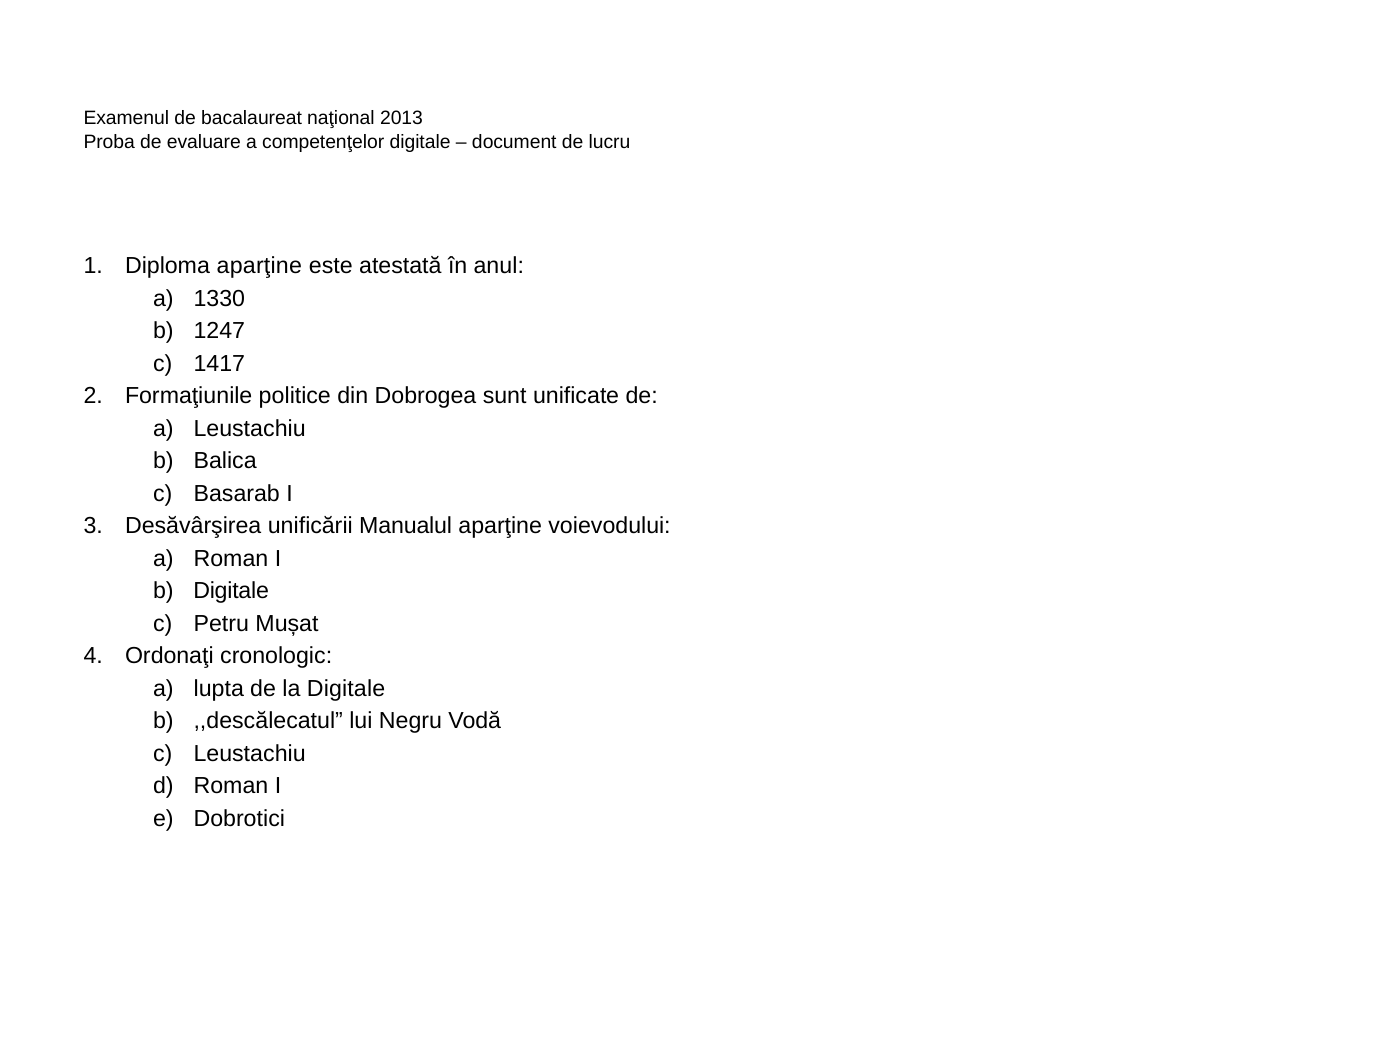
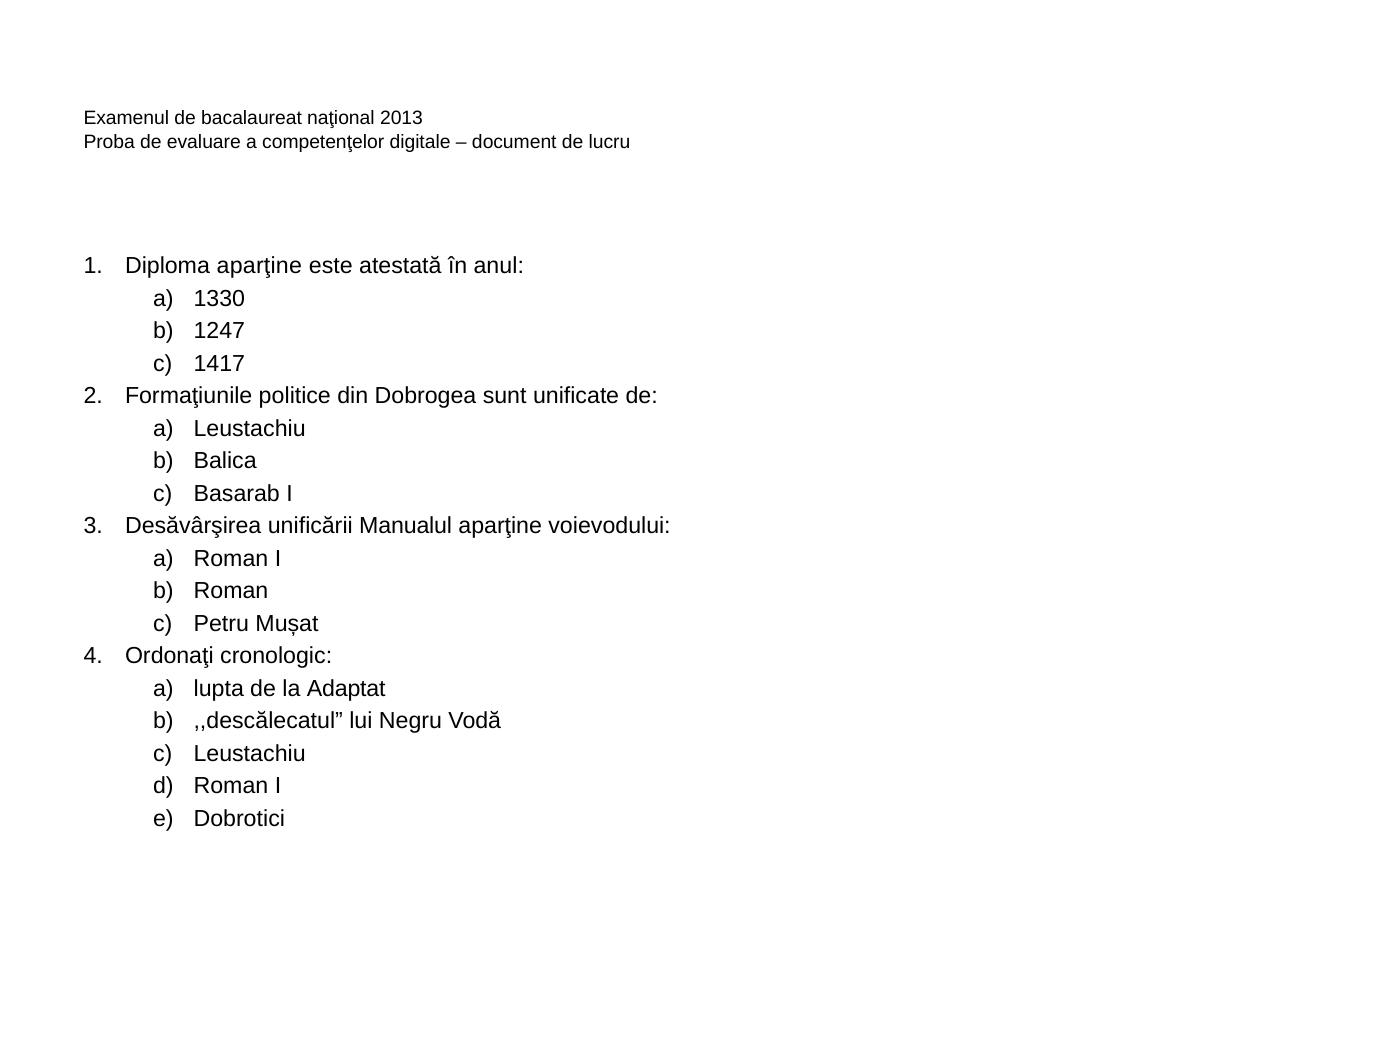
Digitale: Digitale -> Roman (231, 591)
la Digitale: Digitale -> Adaptat (346, 689)
